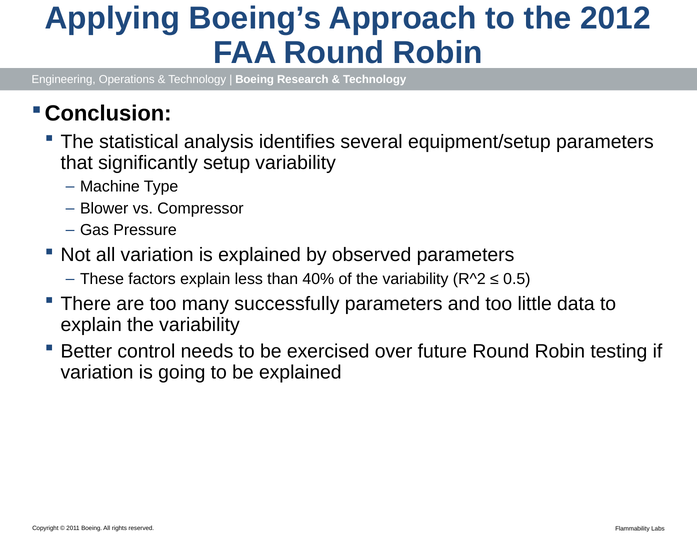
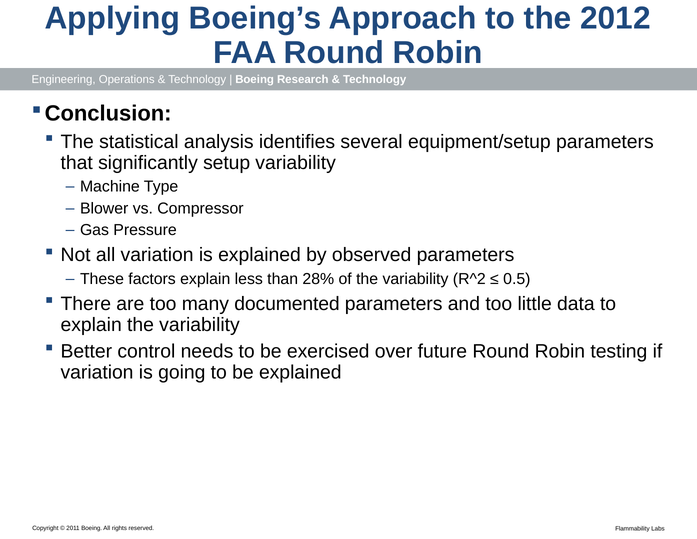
40%: 40% -> 28% (318, 279)
successfully: successfully -> documented (287, 303)
